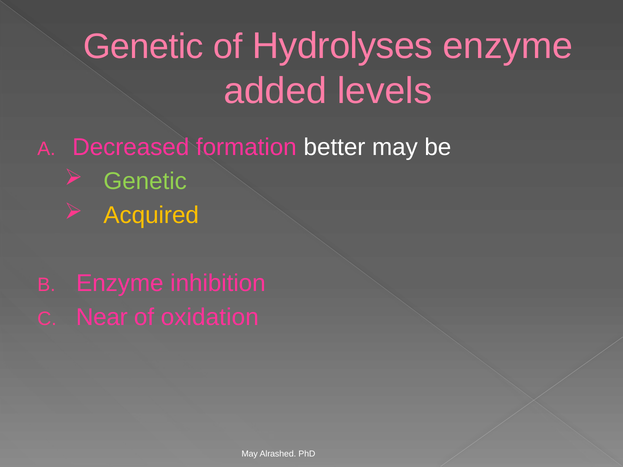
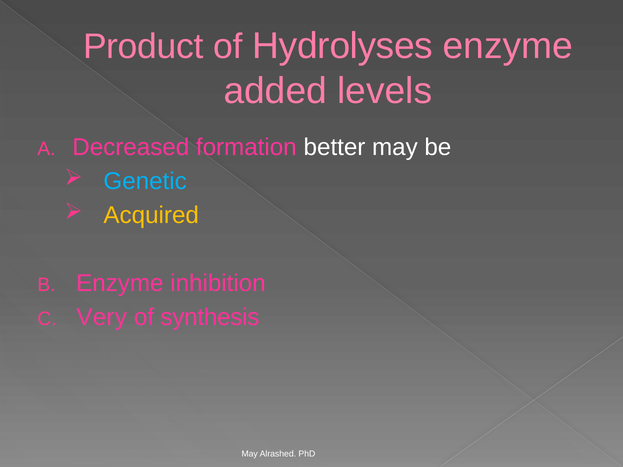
Genetic: Genetic -> Product (143, 47)
Genetic colour: light green -> light blue (145, 182)
Near: Near -> Very (102, 317)
oxidation: oxidation -> synthesis (210, 317)
